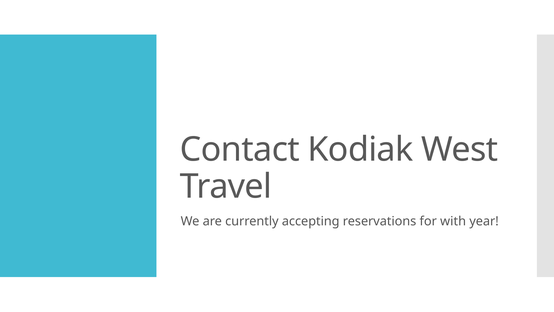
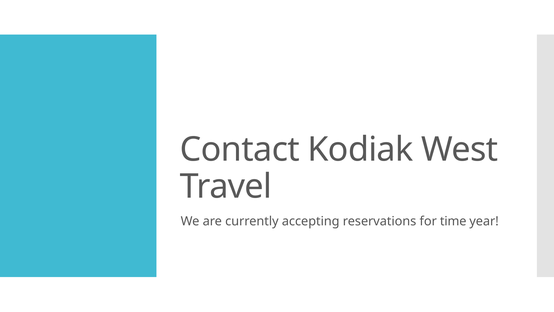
with: with -> time (453, 221)
